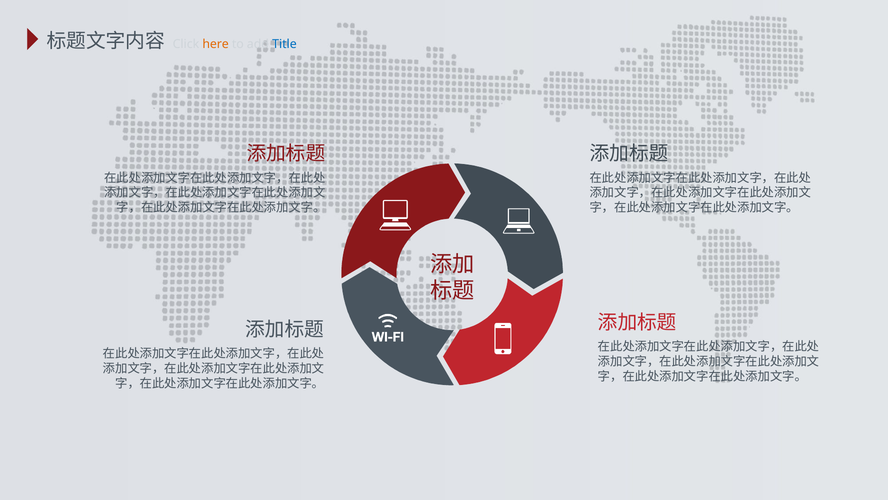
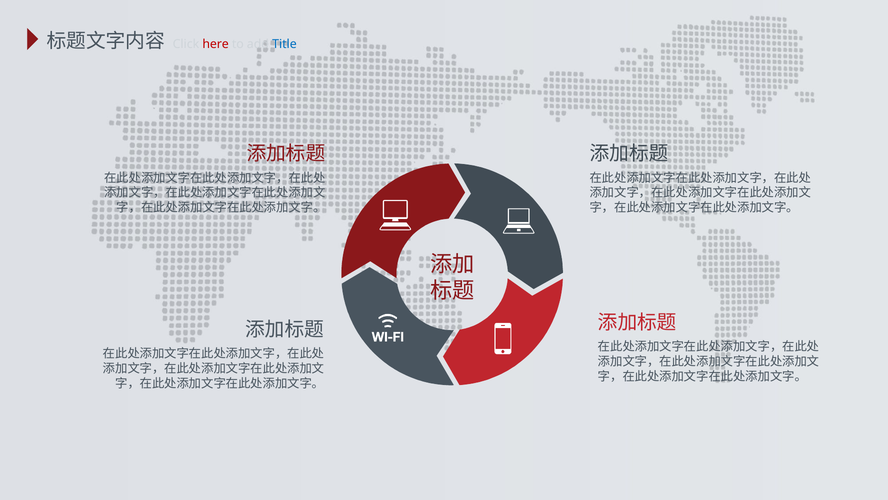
here colour: orange -> red (216, 44)
